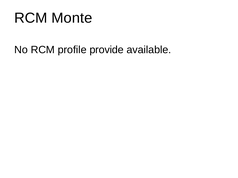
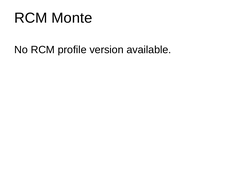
provide: provide -> version (107, 50)
